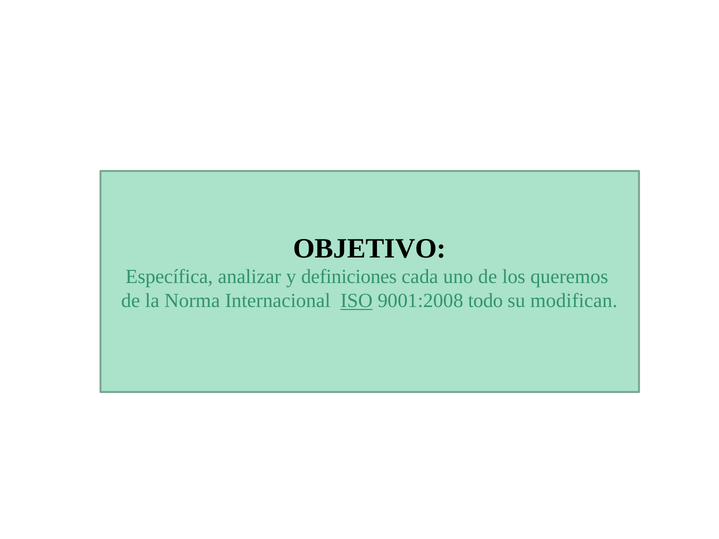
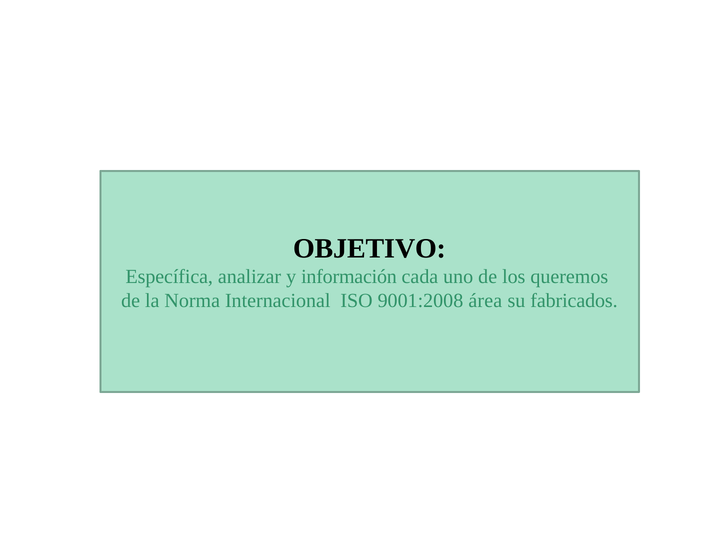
definiciones: definiciones -> información (349, 277)
ISO underline: present -> none (357, 301)
todo: todo -> área (485, 301)
modifican: modifican -> fabricados (574, 301)
